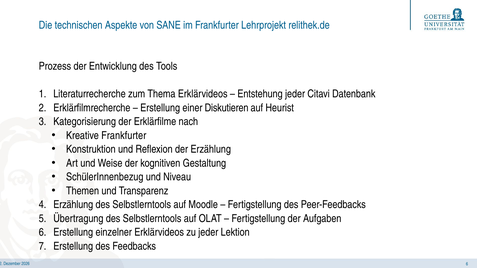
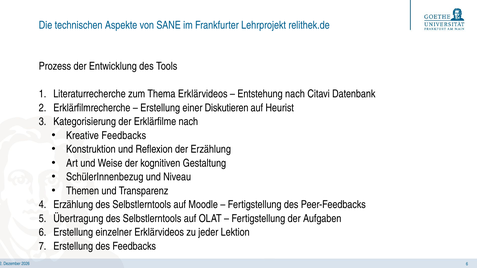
Entstehung jeder: jeder -> nach (295, 94)
Kreative Frankfurter: Frankfurter -> Feedbacks (124, 136)
